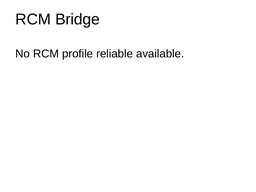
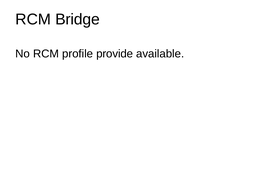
reliable: reliable -> provide (115, 54)
